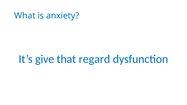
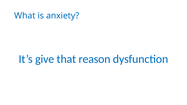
regard: regard -> reason (95, 59)
